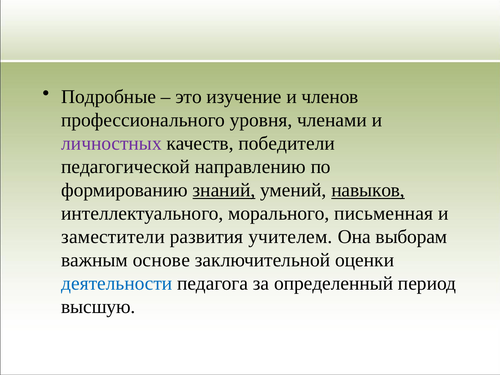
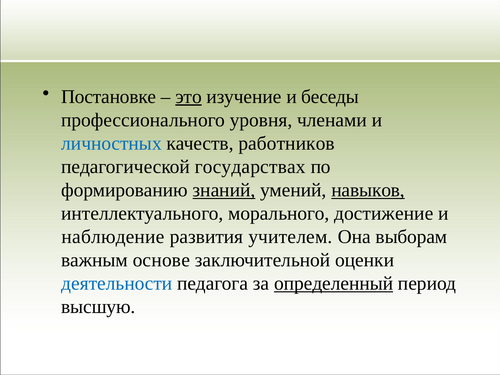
Подробные: Подробные -> Постановке (109, 97)
это underline: none -> present (189, 97)
членов: членов -> беседы (330, 97)
личностных colour: purple -> blue (112, 143)
победители: победители -> работников (287, 143)
направлению: направлению -> государствах (250, 167)
письменная: письменная -> достижение (384, 213)
заместители: заместители -> наблюдение (113, 237)
определенный underline: none -> present (334, 283)
